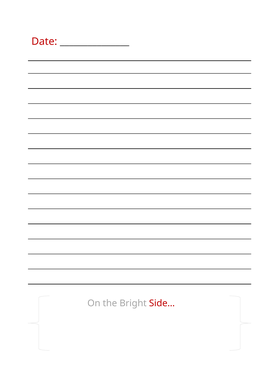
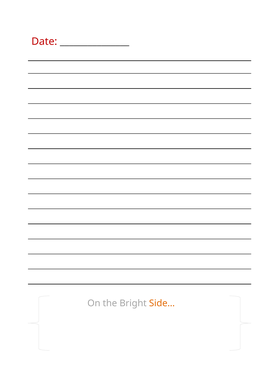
Side… colour: red -> orange (162, 304)
